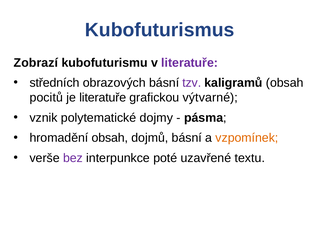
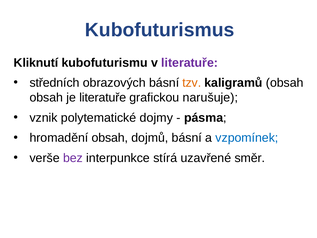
Zobrazí: Zobrazí -> Kliknutí (36, 63)
tzv colour: purple -> orange (192, 83)
pocitů: pocitů -> obsah (46, 98)
výtvarné: výtvarné -> narušuje (210, 98)
vzpomínek colour: orange -> blue (247, 138)
poté: poté -> stírá (165, 158)
textu: textu -> směr (250, 158)
